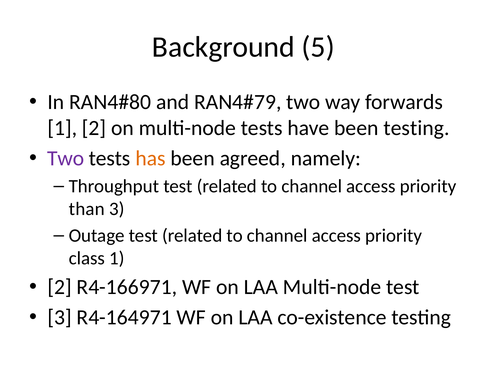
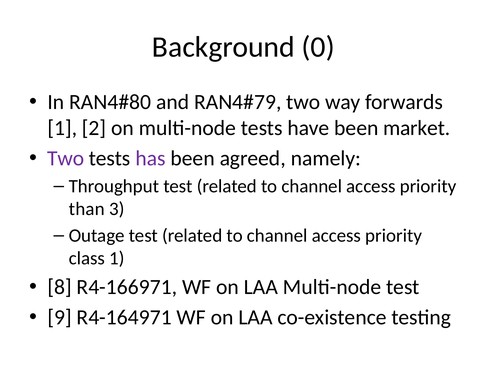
5: 5 -> 0 (318, 47)
been testing: testing -> market (417, 128)
has colour: orange -> purple (150, 158)
2: 2 -> 8 (60, 287)
3: 3 -> 9 (60, 318)
